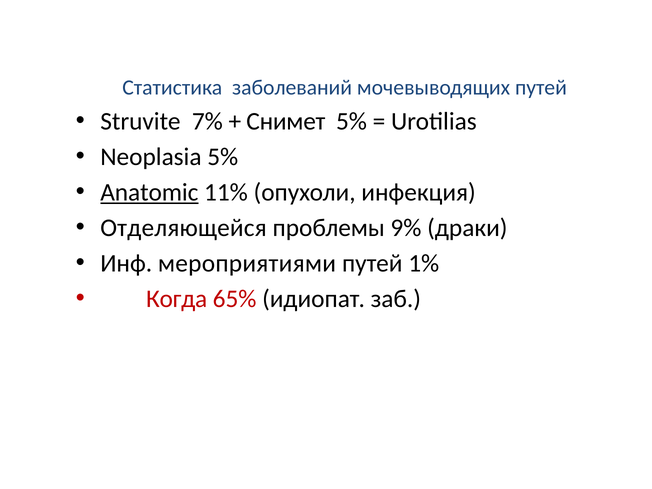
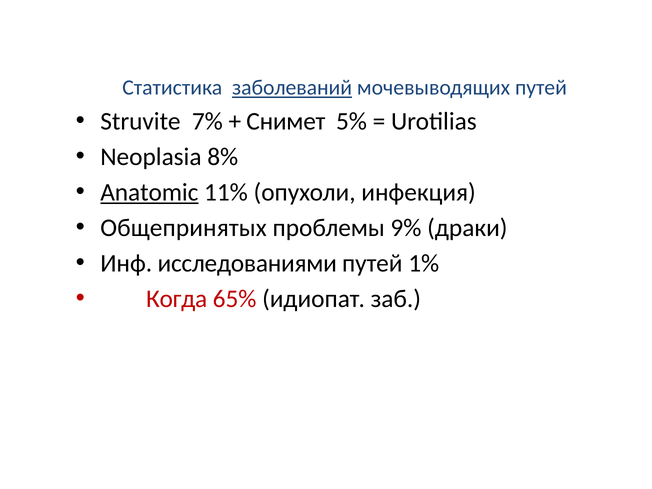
заболеваний underline: none -> present (292, 88)
Neoplasia 5%: 5% -> 8% (223, 157)
Отделяющейся: Отделяющейся -> Общепринятых (184, 228)
мероприятиями: мероприятиями -> исследованиями (247, 263)
